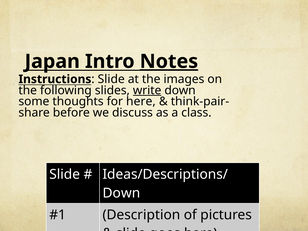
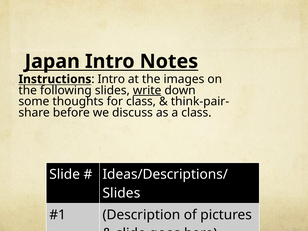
Notes underline: present -> none (169, 61)
Slide: Slide -> Intro (111, 79)
for here: here -> class (141, 101)
Down: Down -> Slides (121, 193)
